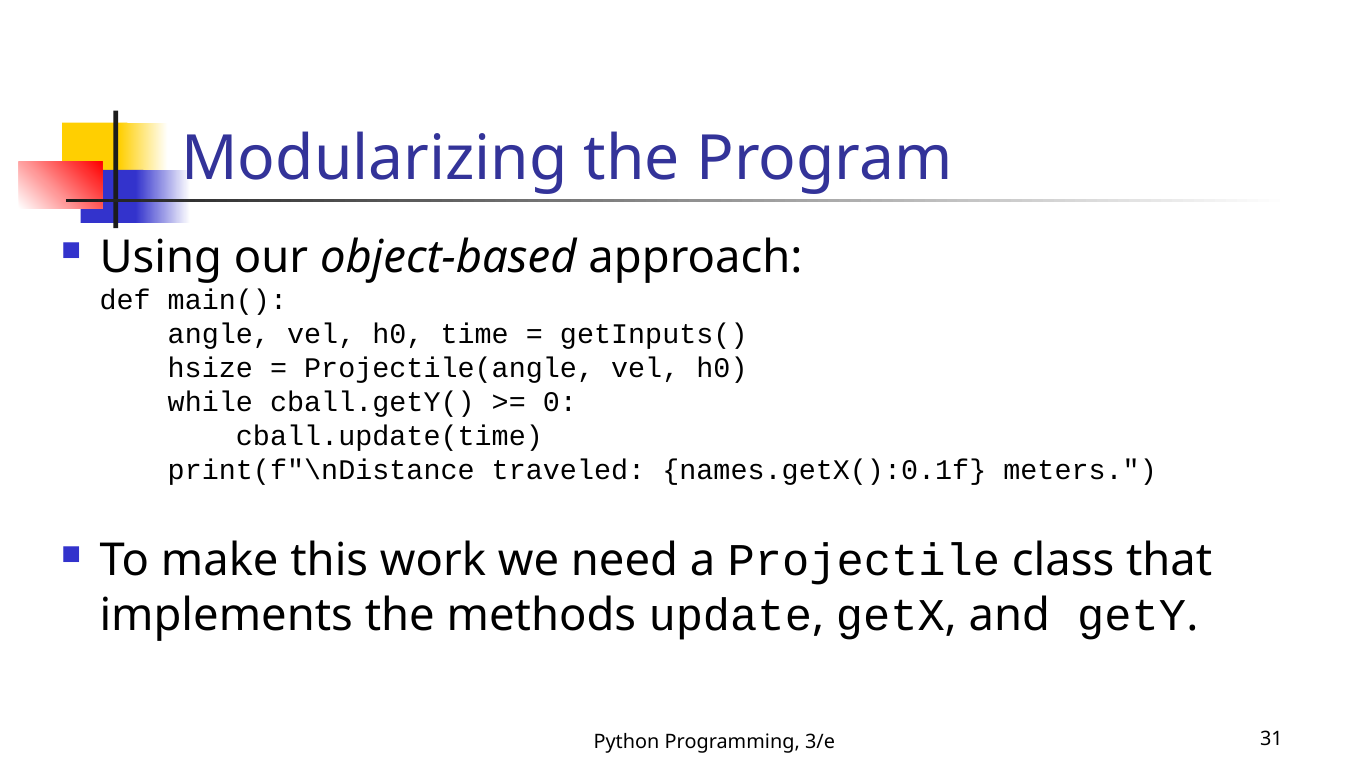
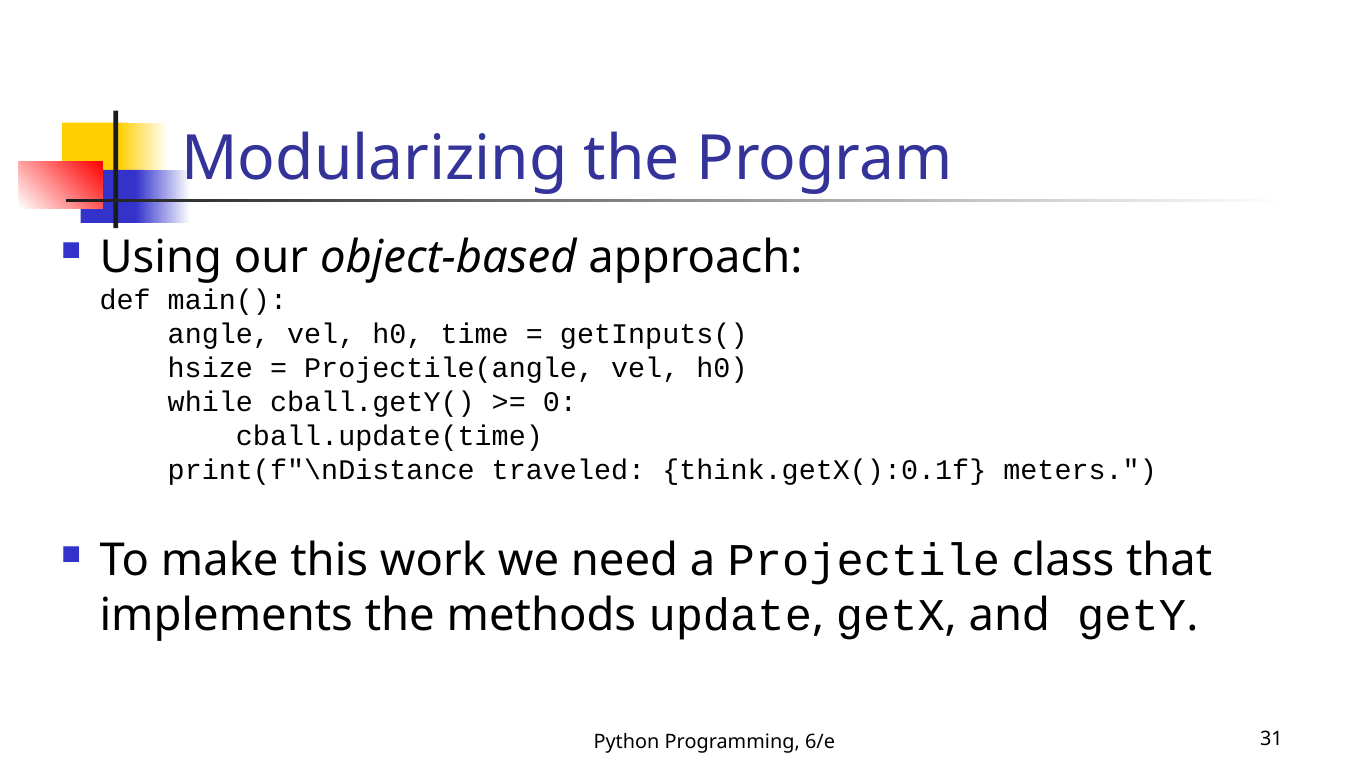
names.getX():0.1f: names.getX():0.1f -> think.getX():0.1f (824, 470)
3/e: 3/e -> 6/e (820, 741)
